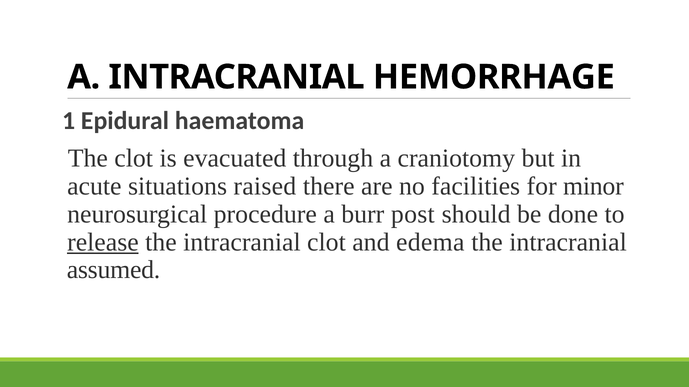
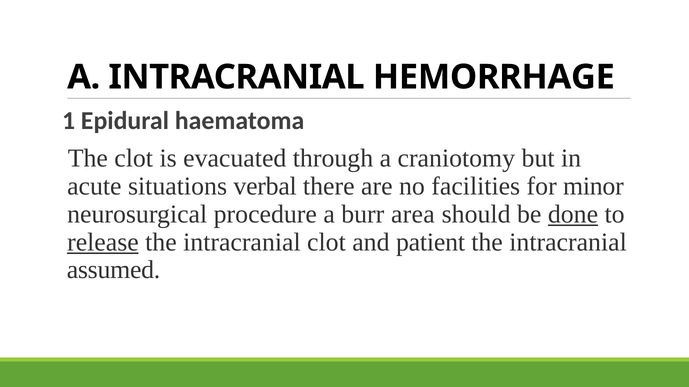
raised: raised -> verbal (265, 187)
post: post -> area (413, 214)
done underline: none -> present (573, 214)
edema: edema -> patient (431, 242)
